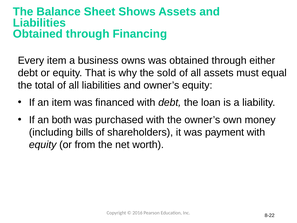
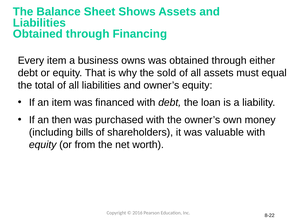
both: both -> then (62, 120)
payment: payment -> valuable (224, 132)
